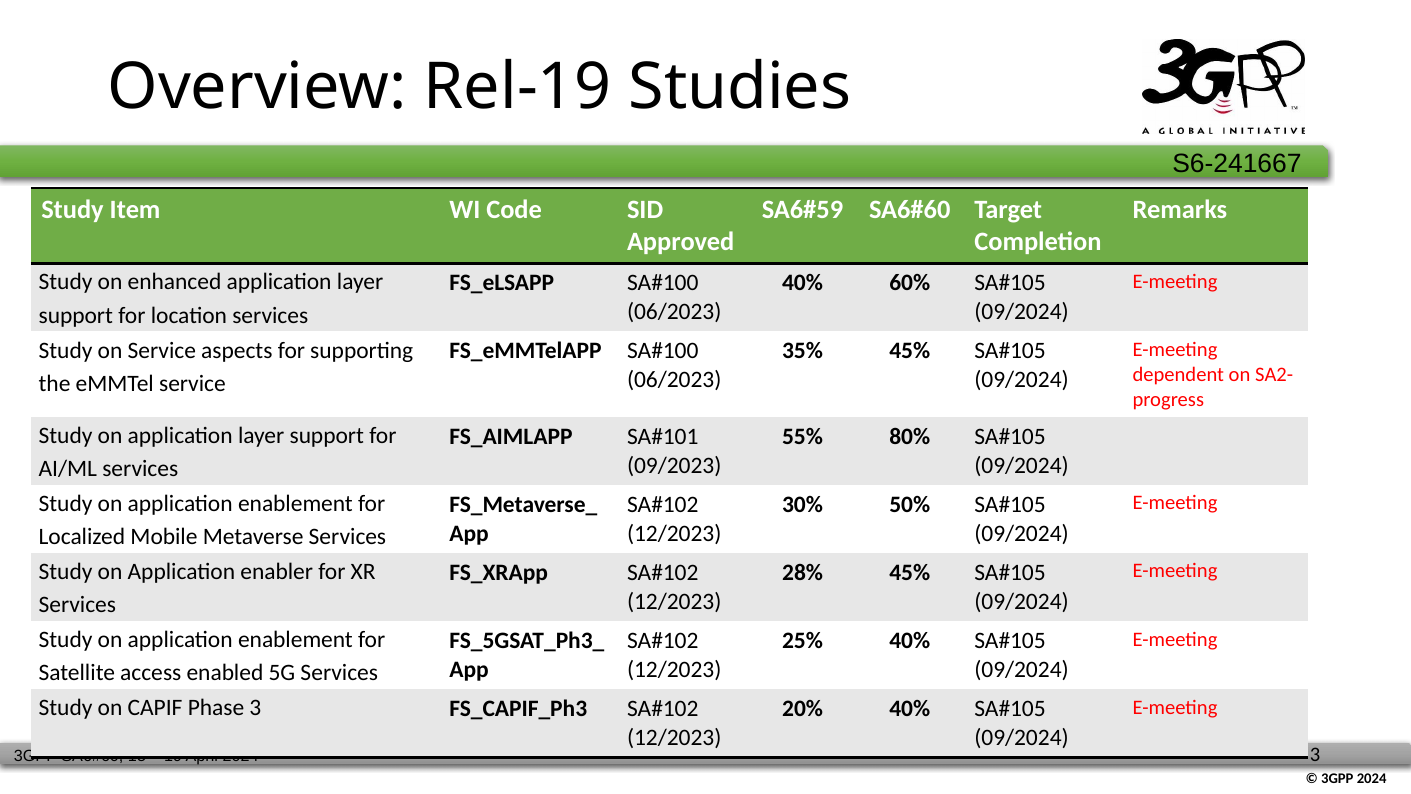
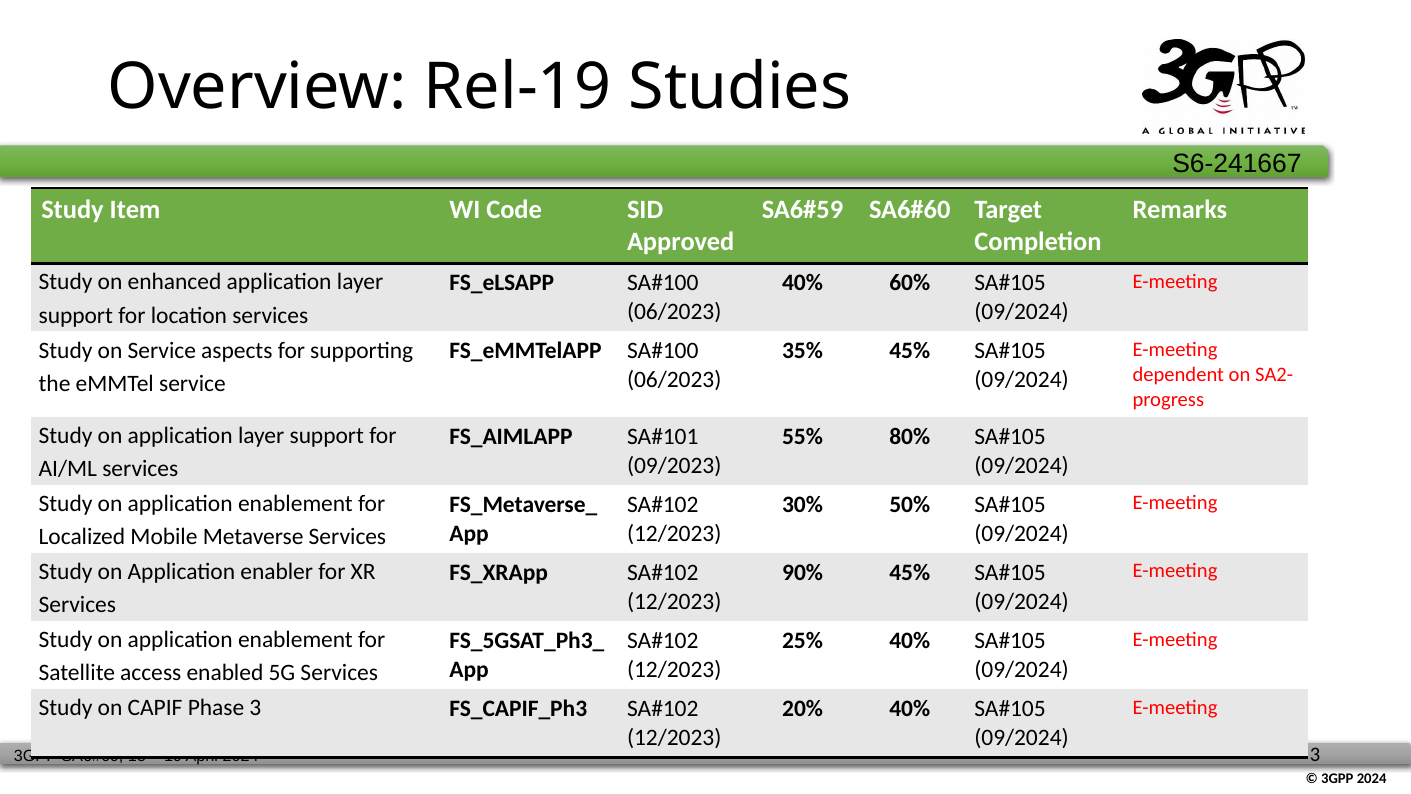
28%: 28% -> 90% (803, 573)
